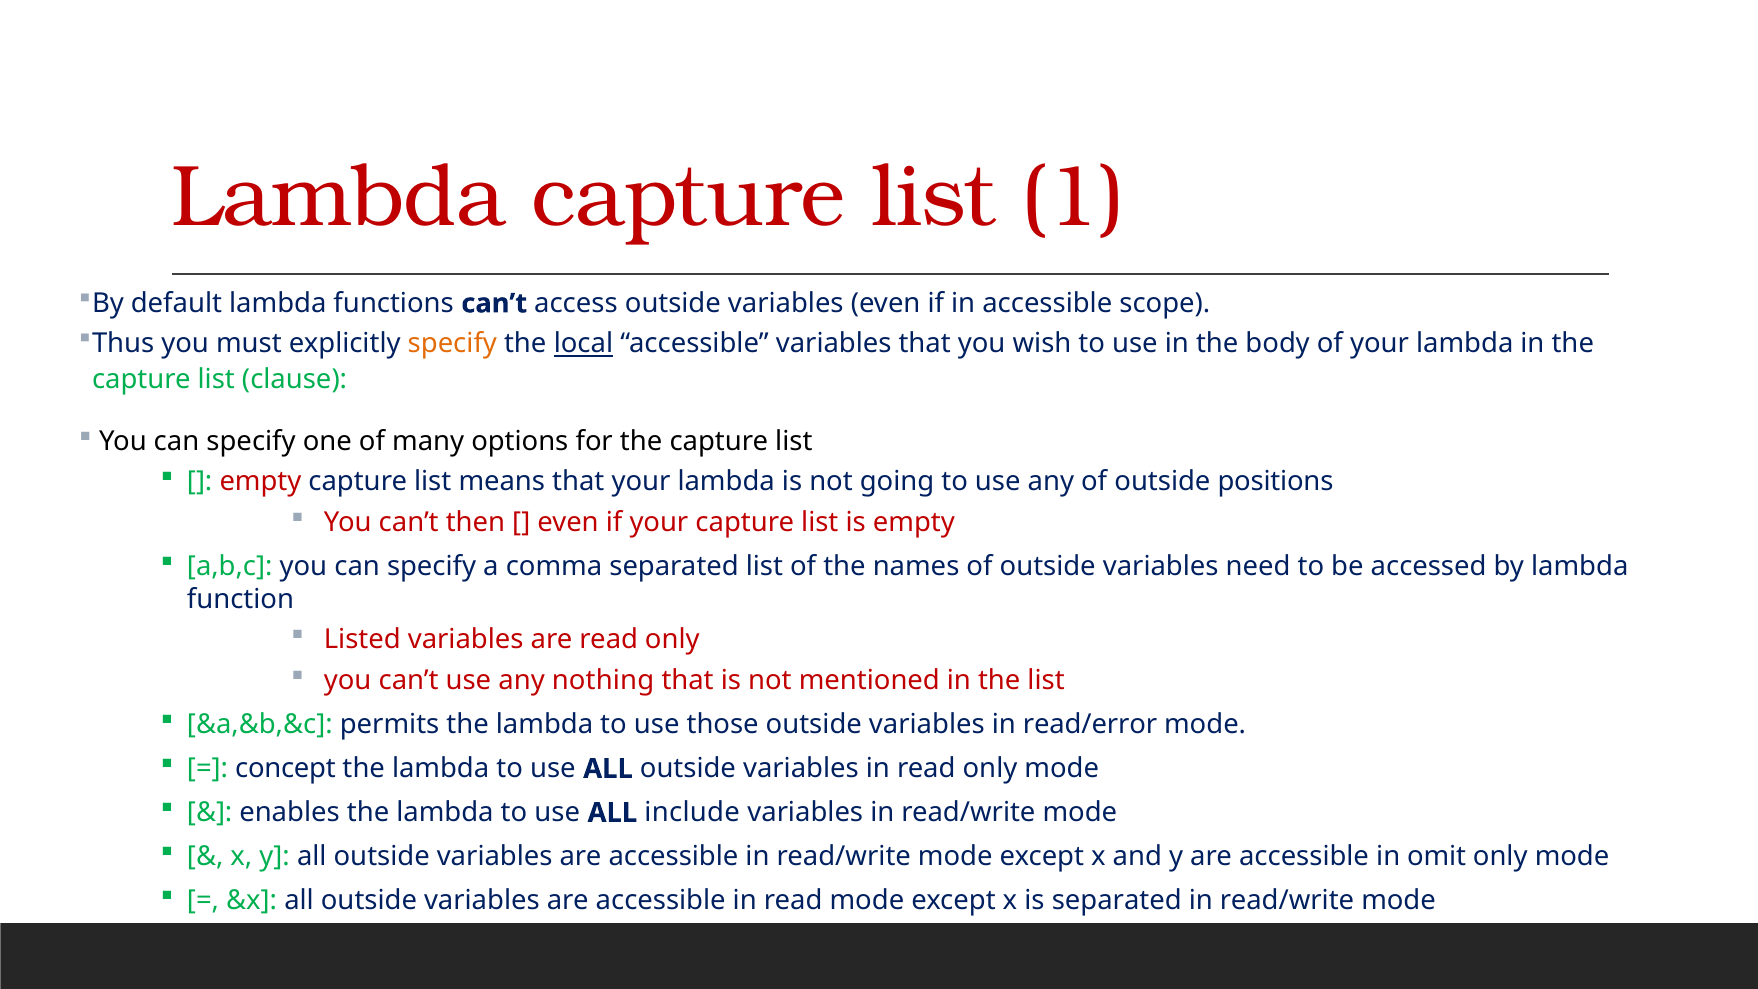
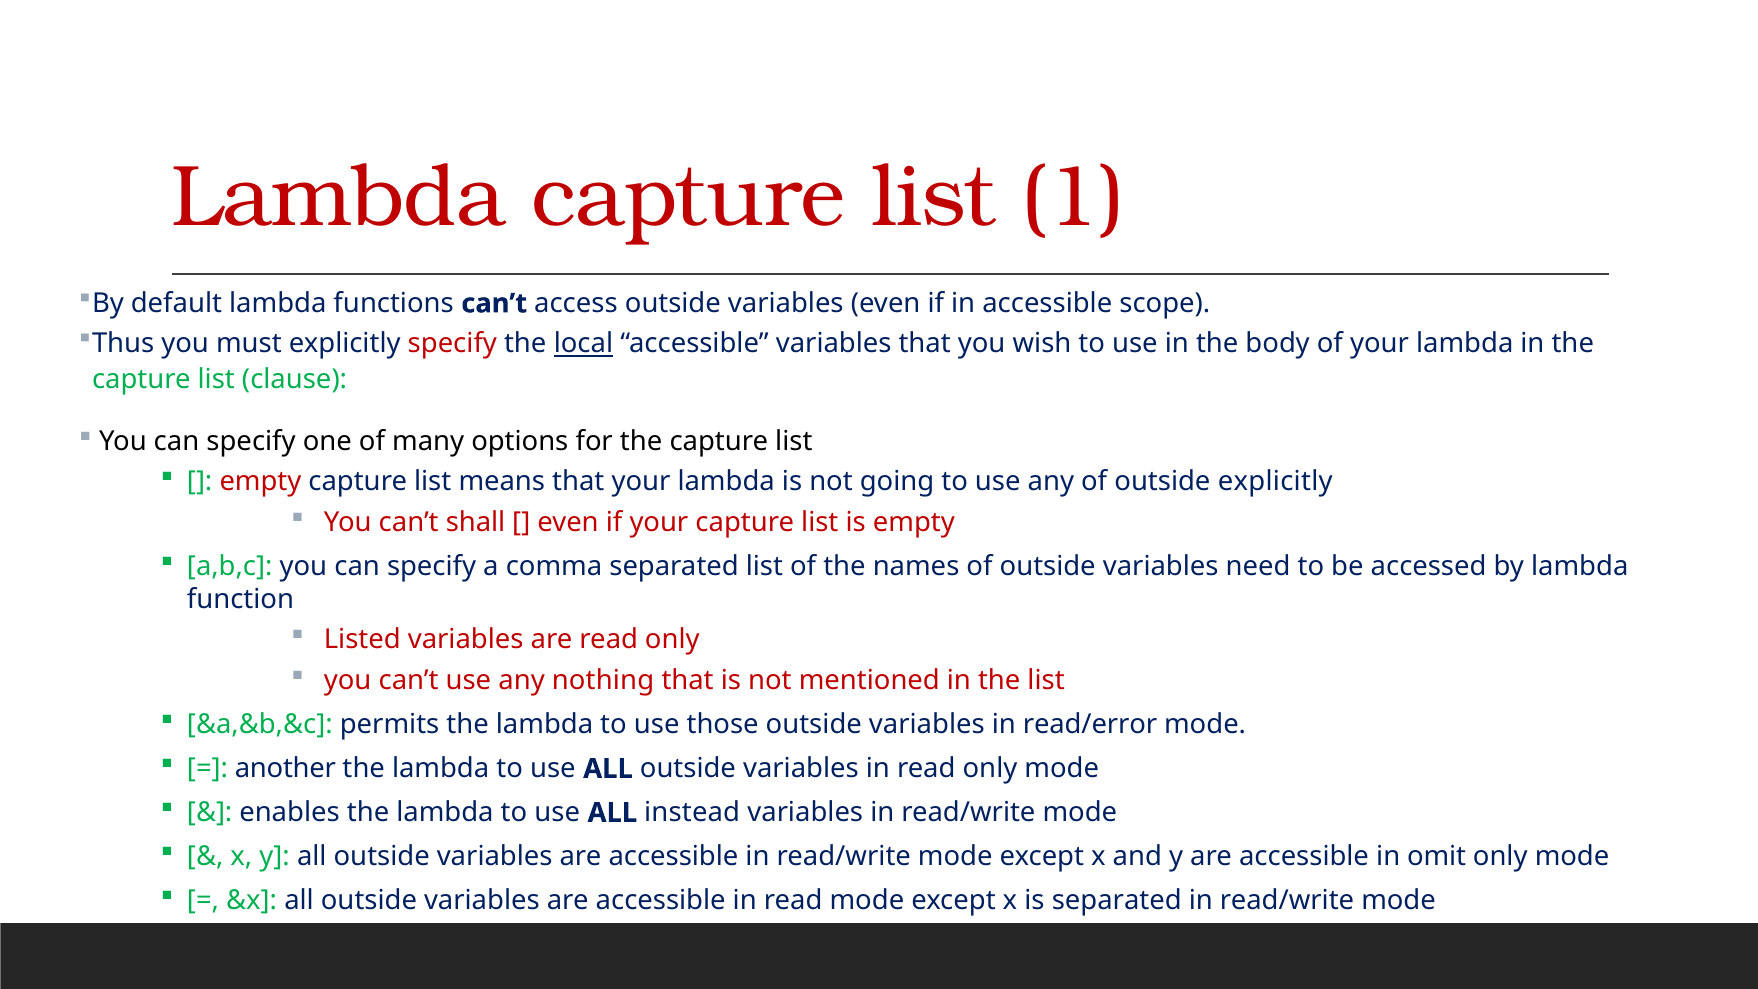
specify colour: orange -> red (452, 343)
outside positions: positions -> explicitly (1275, 482)
then: then -> shall (476, 522)
concept: concept -> another (285, 769)
include: include -> instead (692, 813)
